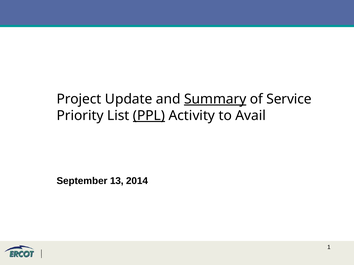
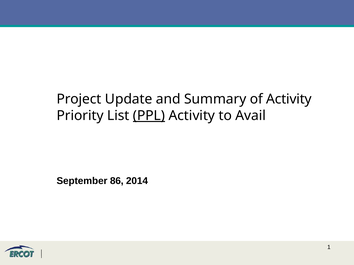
Summary underline: present -> none (215, 99)
of Service: Service -> Activity (289, 99)
13: 13 -> 86 (117, 181)
